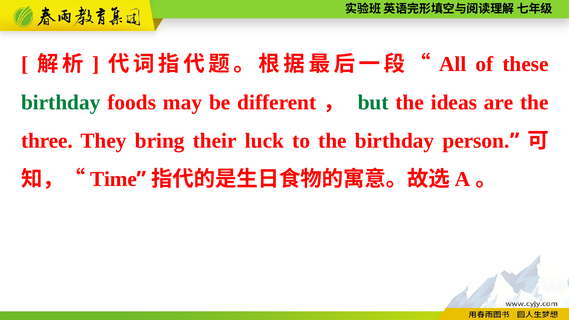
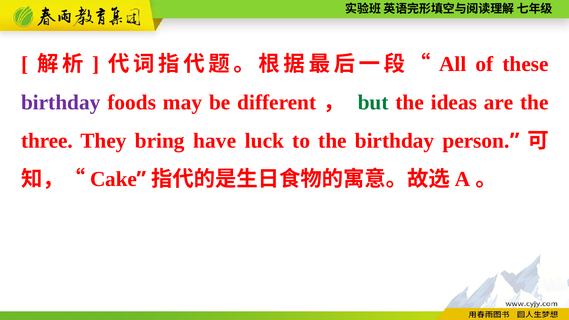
birthday colour: green -> purple (61, 102)
their: their -> have (215, 141)
Time: Time -> Cake (113, 179)
